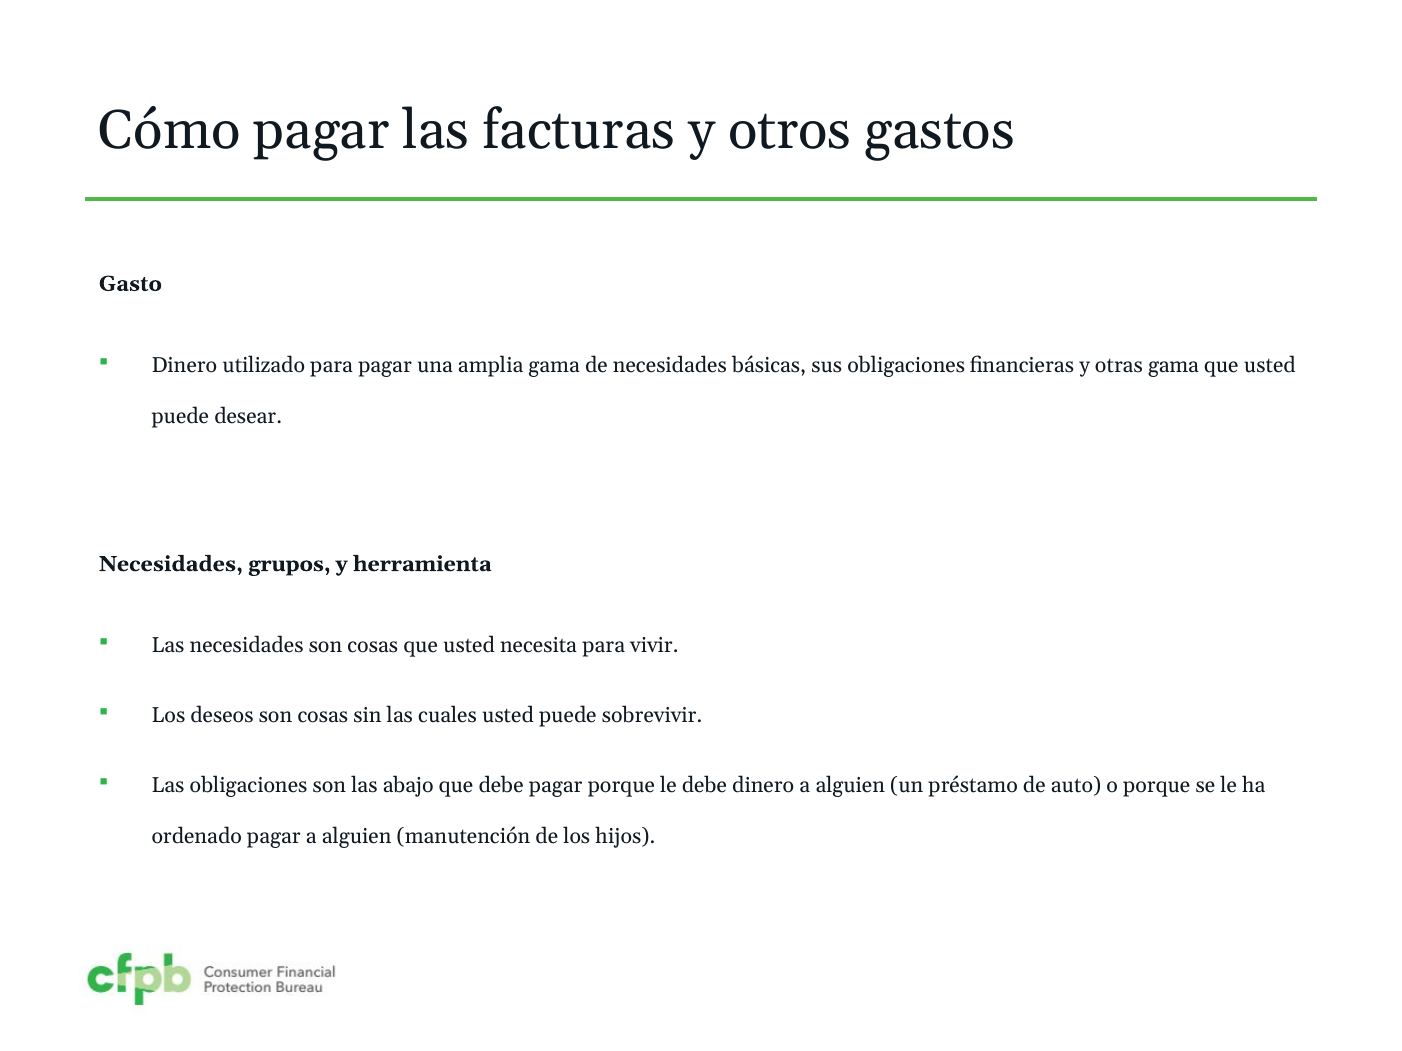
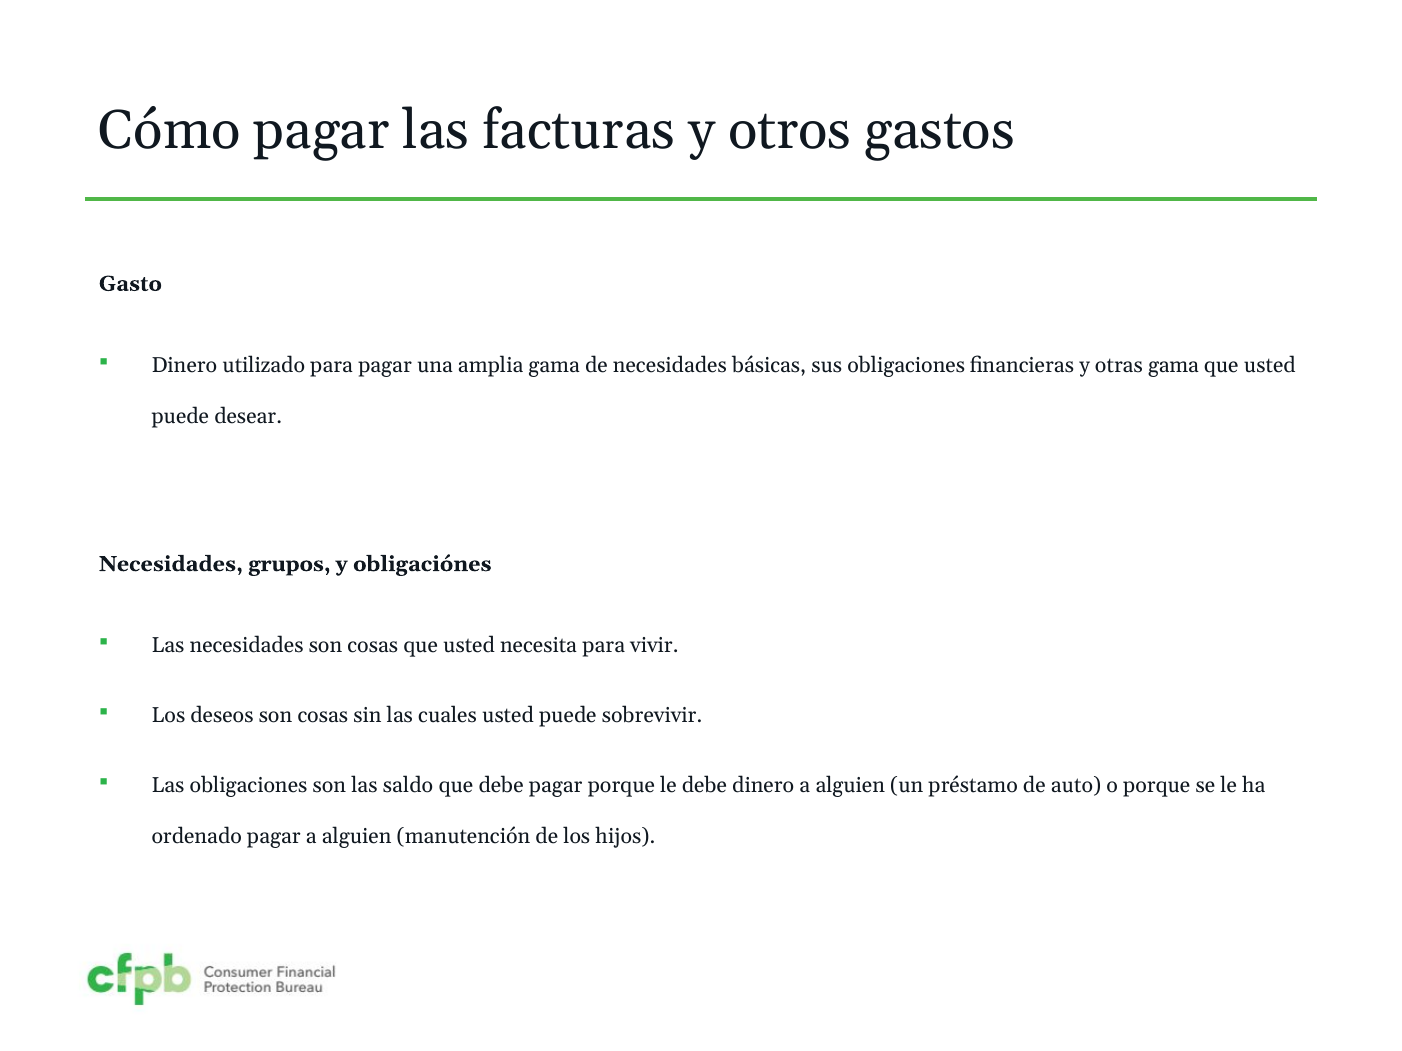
herramienta: herramienta -> obligaciónes (422, 564)
abajo: abajo -> saldo (408, 786)
